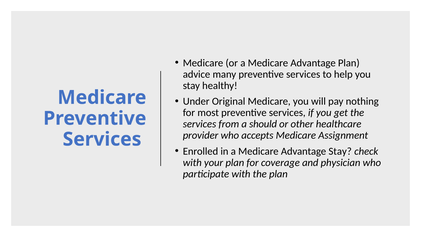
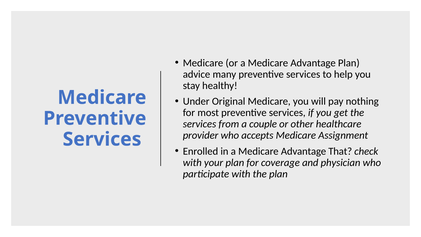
should: should -> couple (263, 124)
Advantage Stay: Stay -> That (340, 151)
